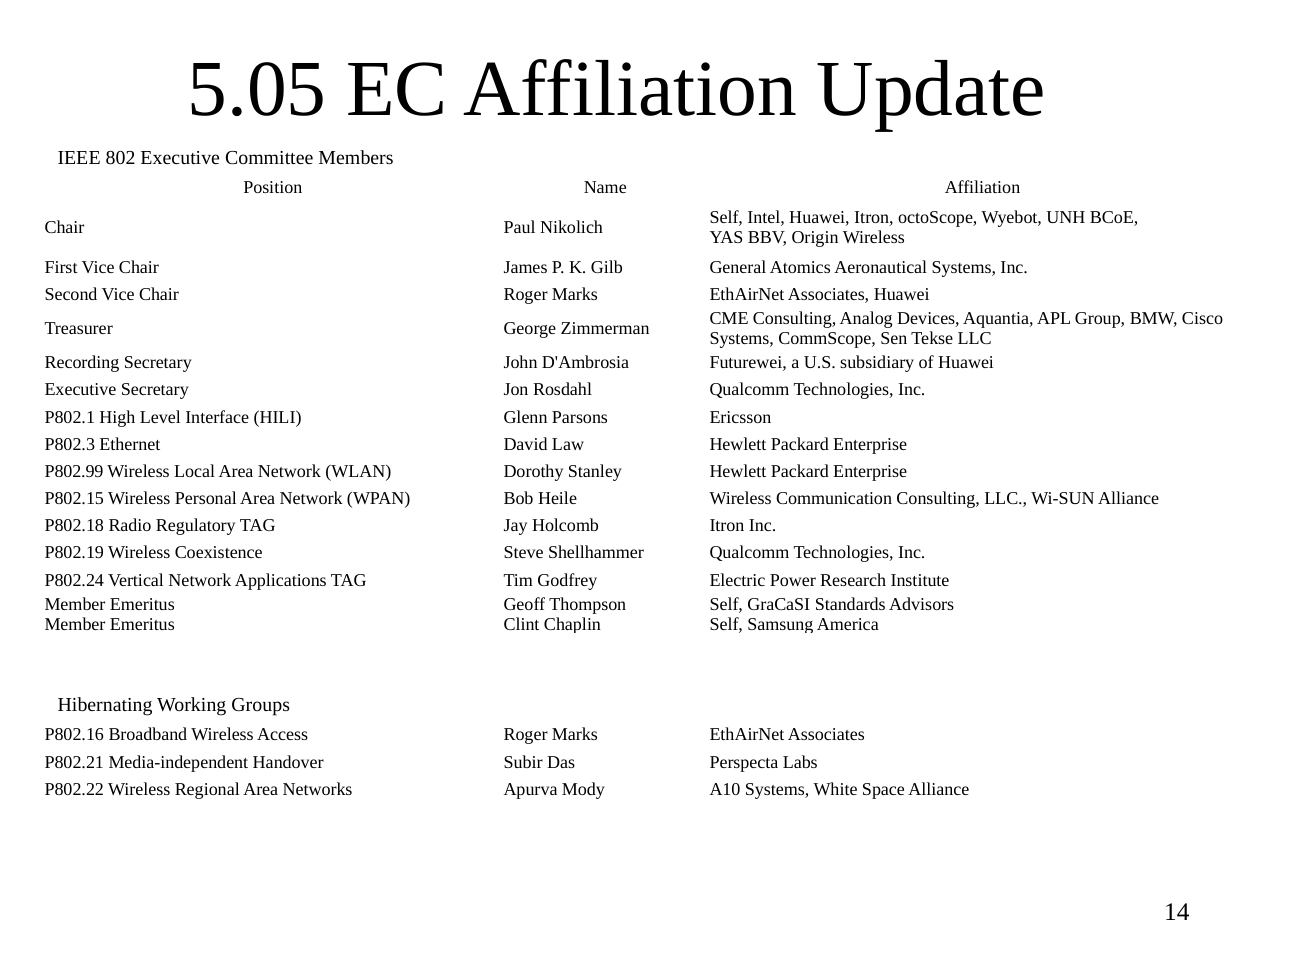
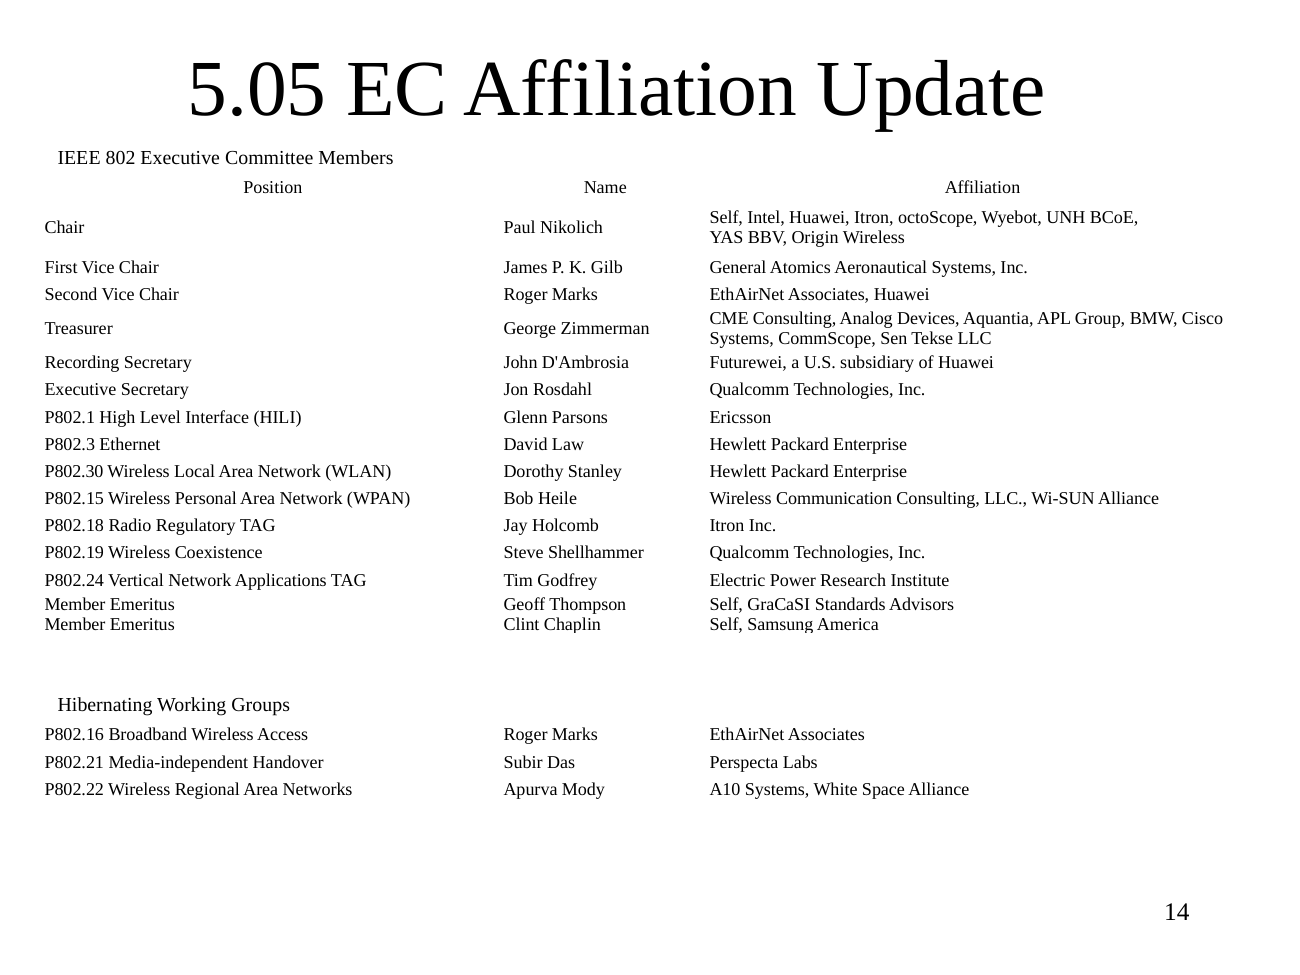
P802.99: P802.99 -> P802.30 (74, 471)
